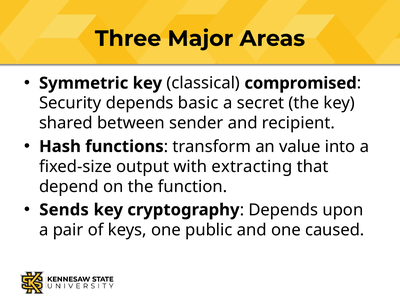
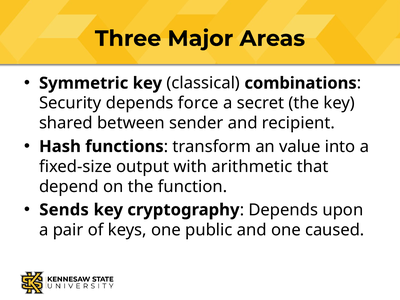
compromised: compromised -> combinations (301, 83)
basic: basic -> force (198, 103)
extracting: extracting -> arithmetic (252, 167)
